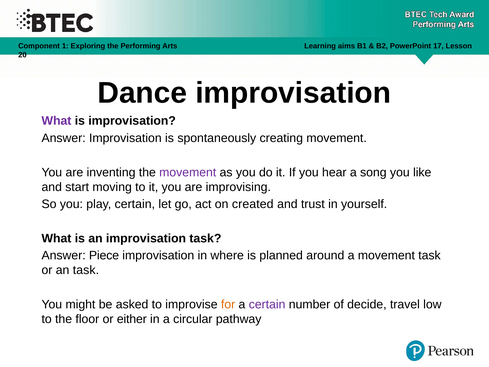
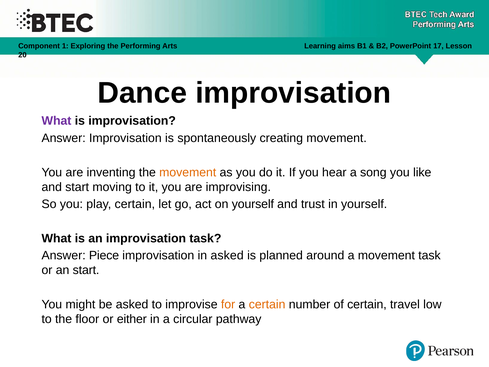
movement colour: purple -> orange (188, 172)
on created: created -> yourself (253, 204)
in where: where -> asked (227, 255)
an task: task -> start (86, 270)
certain colour: purple -> orange (267, 304)
of decide: decide -> certain (367, 304)
